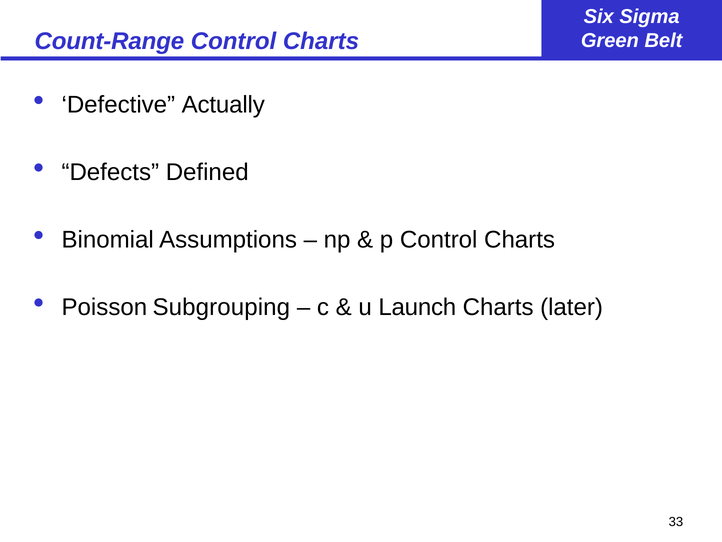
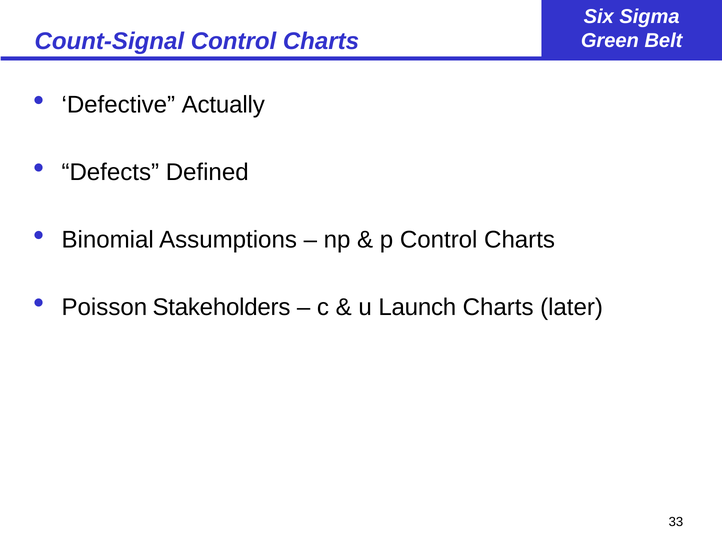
Count-Range: Count-Range -> Count-Signal (109, 41)
Subgrouping: Subgrouping -> Stakeholders (221, 307)
